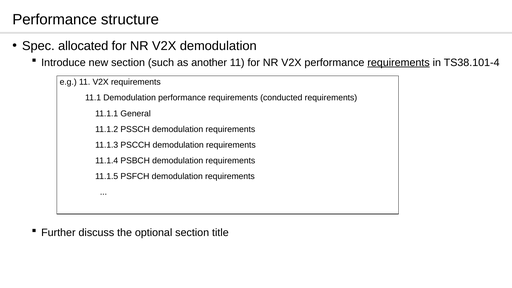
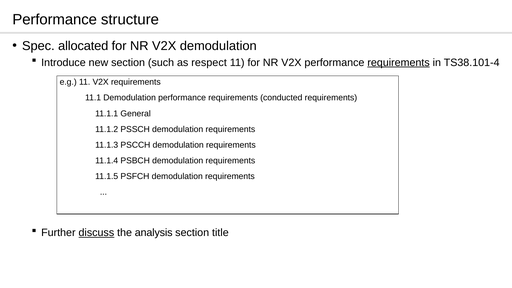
another: another -> respect (209, 63)
discuss underline: none -> present (96, 233)
optional: optional -> analysis (154, 233)
